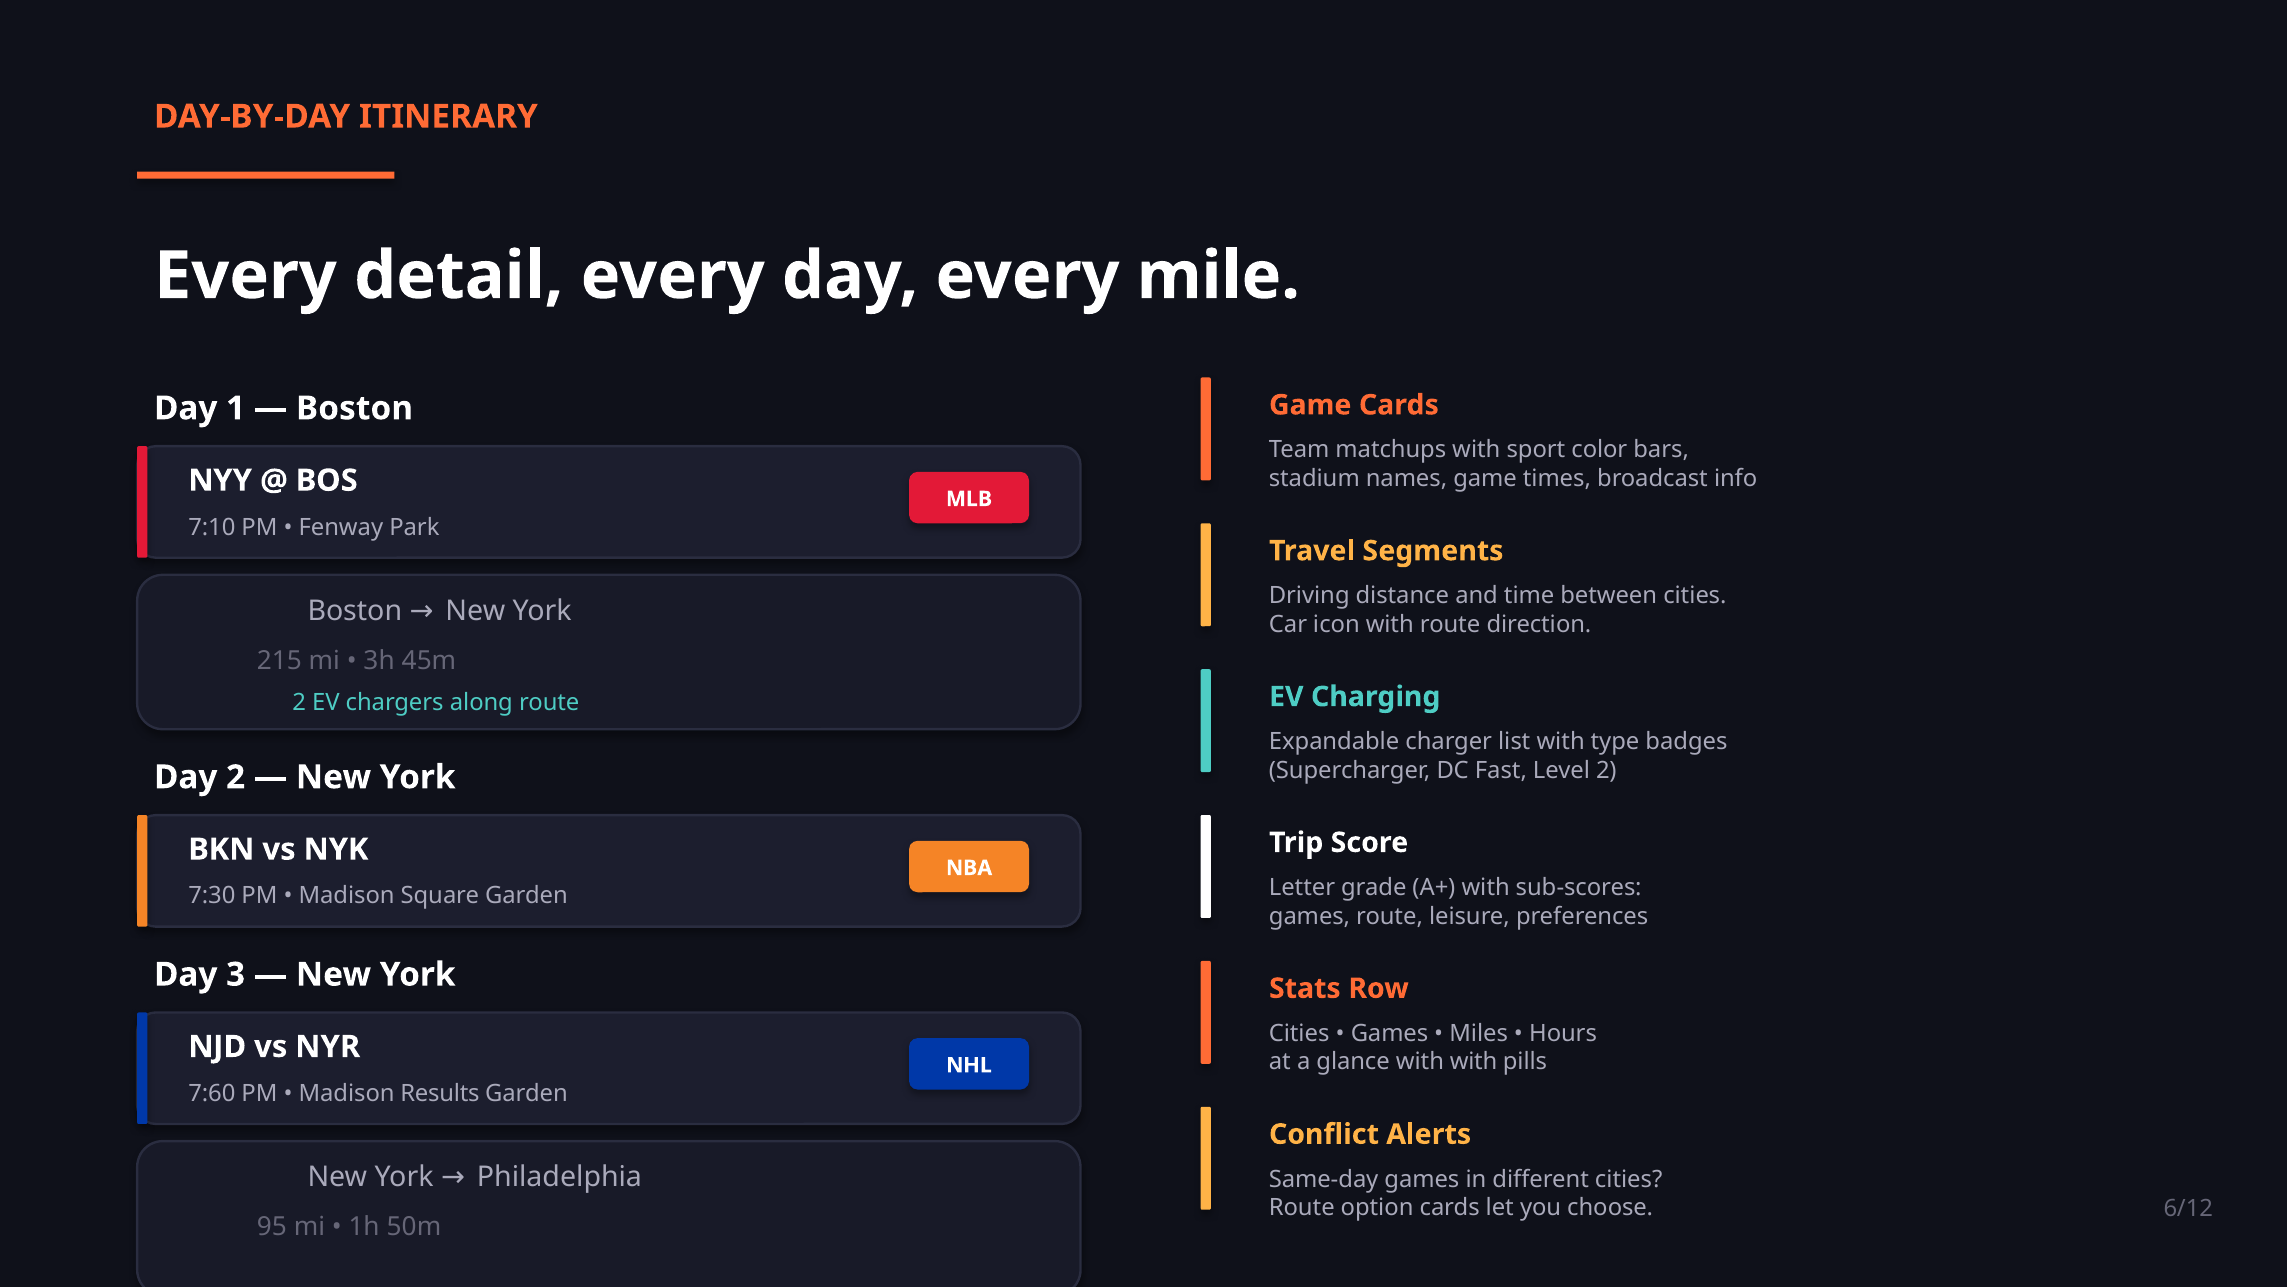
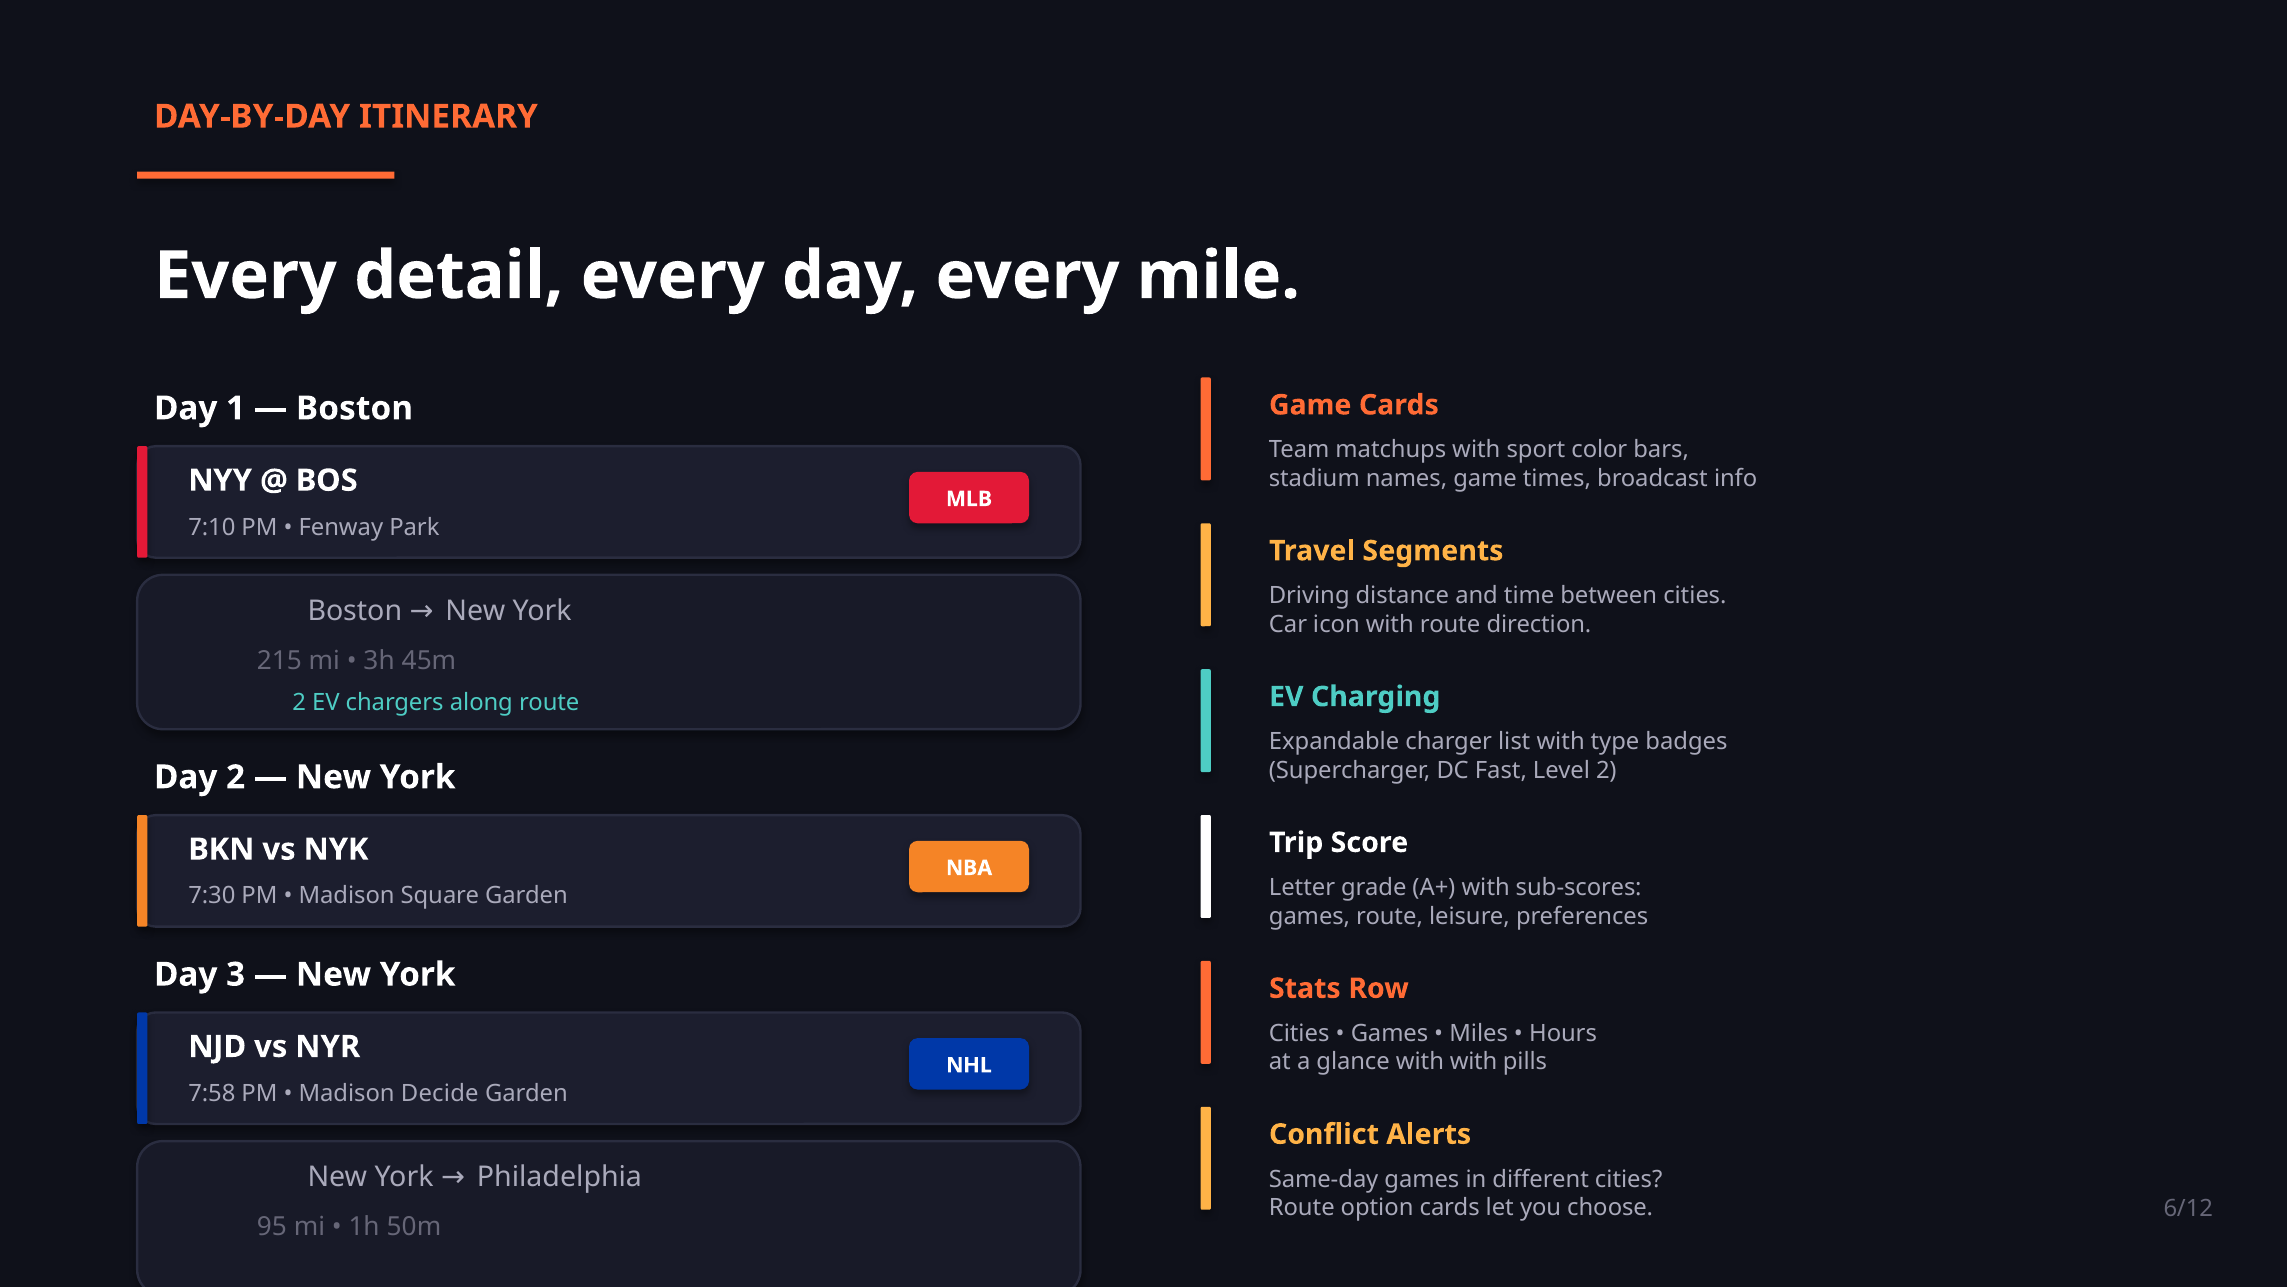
7:60: 7:60 -> 7:58 (212, 1093)
Results: Results -> Decide (440, 1093)
